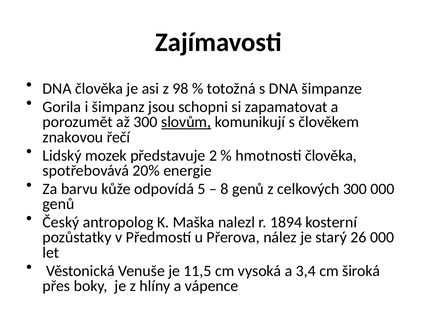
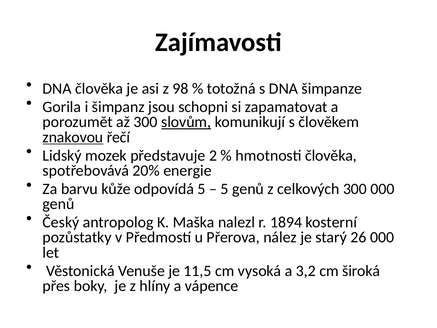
znakovou underline: none -> present (73, 137)
8: 8 -> 5 (225, 189)
3,4: 3,4 -> 3,2 (306, 271)
